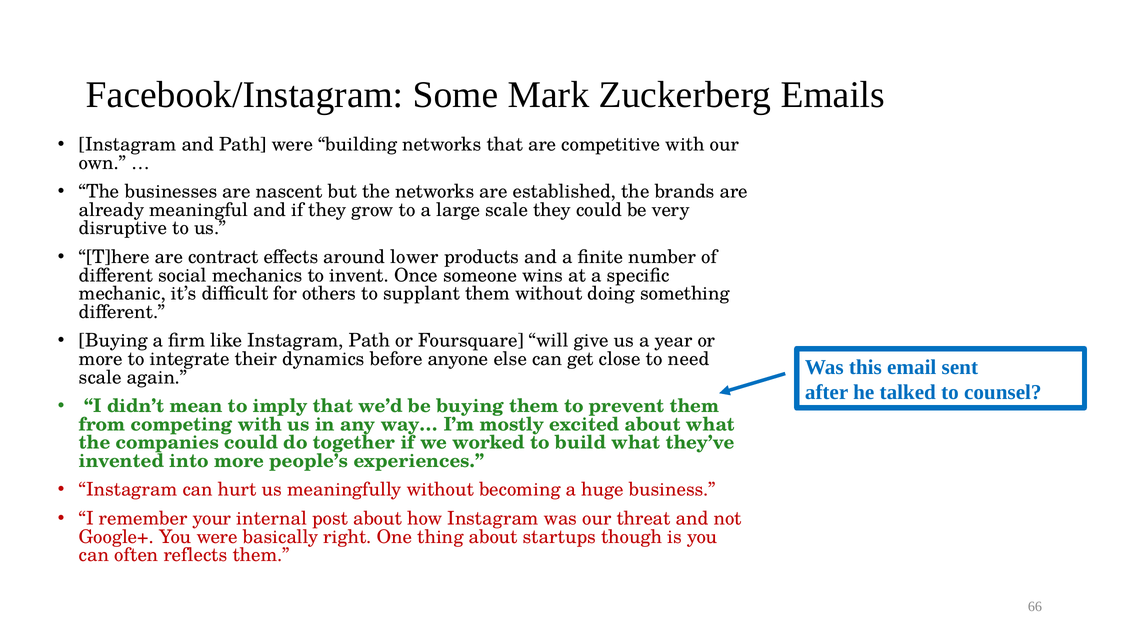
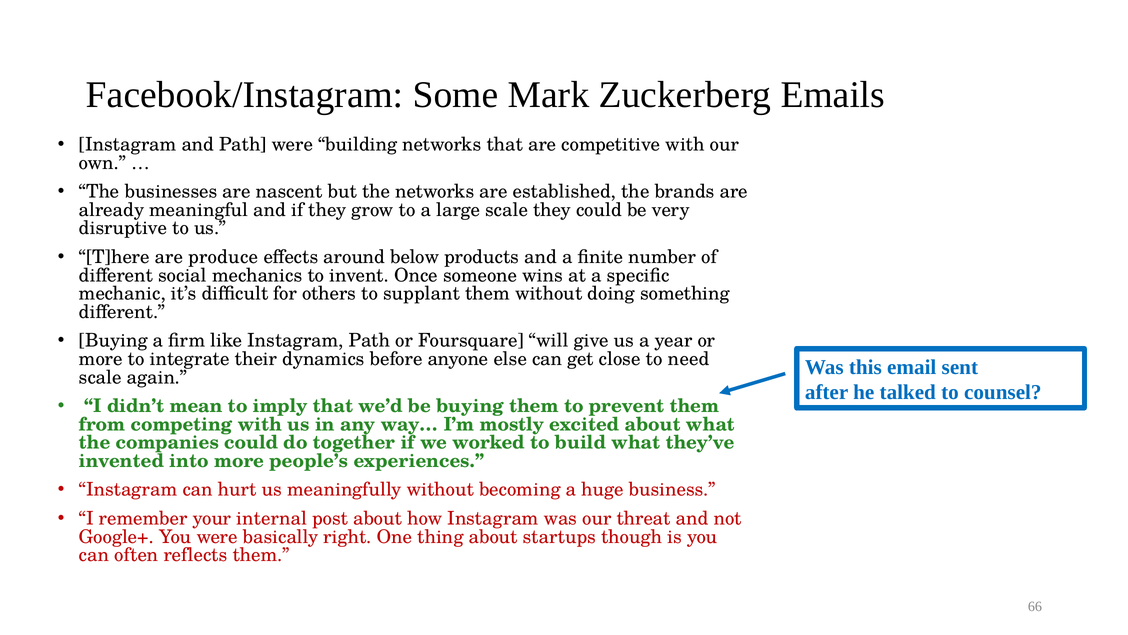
contract: contract -> produce (223, 257)
lower: lower -> below (415, 257)
